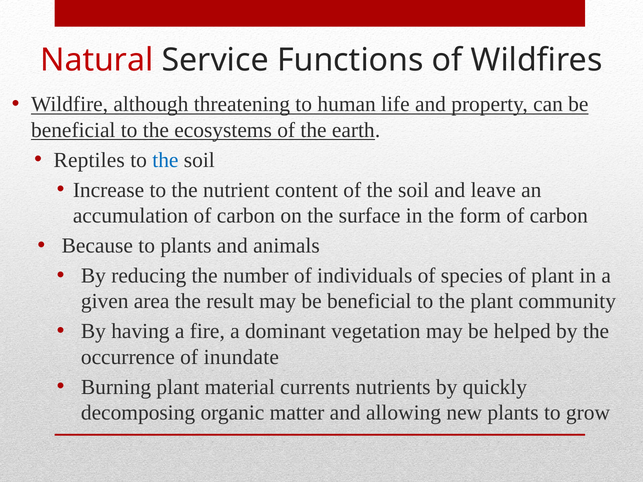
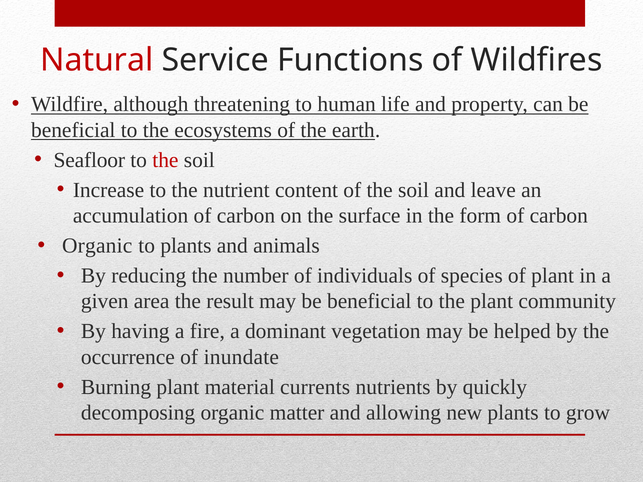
Reptiles: Reptiles -> Seafloor (89, 160)
the colour: blue -> red (165, 160)
Because: Because -> Organic (97, 246)
